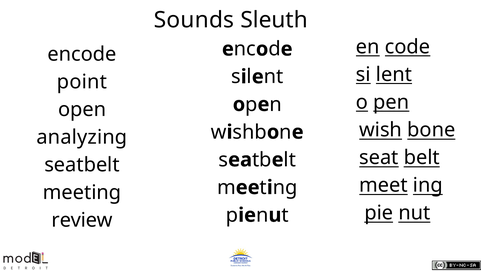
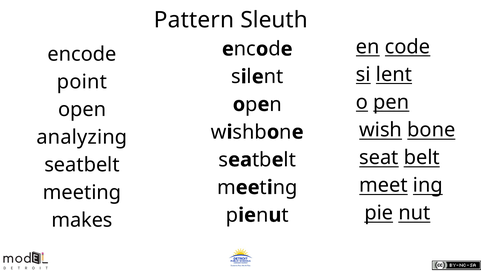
Sounds: Sounds -> Pattern (194, 20)
review: review -> makes (82, 220)
